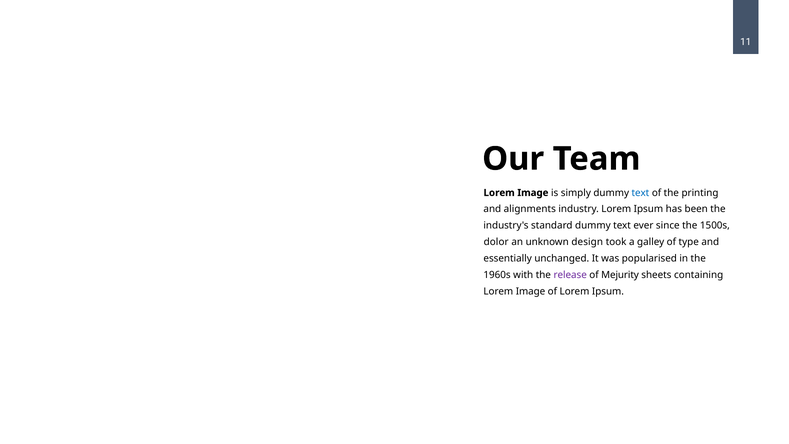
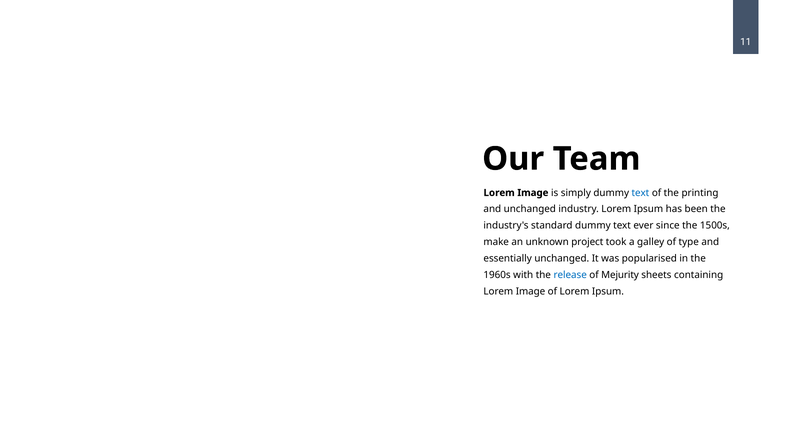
and alignments: alignments -> unchanged (530, 209)
dolor: dolor -> make (496, 242)
design: design -> project (587, 242)
release colour: purple -> blue (570, 275)
